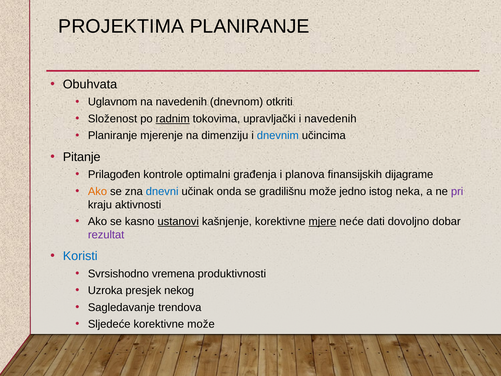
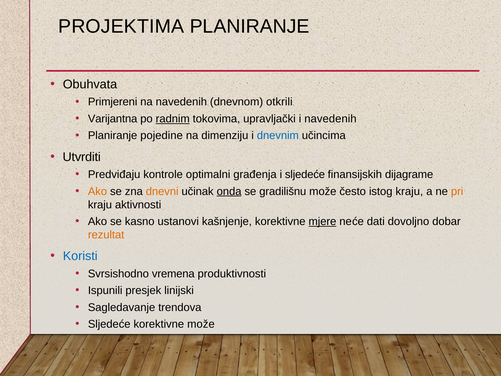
Uglavnom: Uglavnom -> Primjereni (113, 102)
otkriti: otkriti -> otkrili (279, 102)
Složenost: Složenost -> Varijantna (113, 119)
mjerenje: mjerenje -> pojedine (162, 136)
Pitanje: Pitanje -> Utvrditi (82, 157)
Prilagođen: Prilagođen -> Predviđaju (114, 174)
i planova: planova -> sljedeće (305, 174)
dnevni colour: blue -> orange (162, 191)
onda underline: none -> present (229, 191)
jedno: jedno -> često (353, 191)
istog neka: neka -> kraju (409, 191)
pri colour: purple -> orange (457, 191)
ustanovi underline: present -> none (178, 221)
rezultat colour: purple -> orange (106, 235)
Uzroka: Uzroka -> Ispunili (105, 290)
nekog: nekog -> linijski (179, 290)
